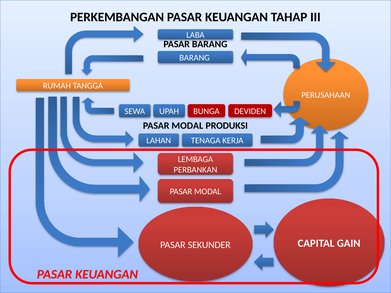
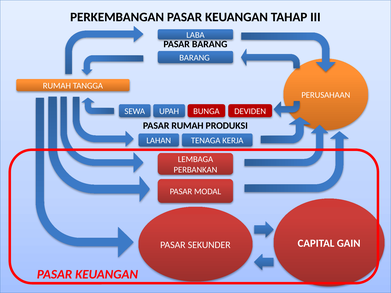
MODAL: MODAL -> RUMAH (187, 126)
